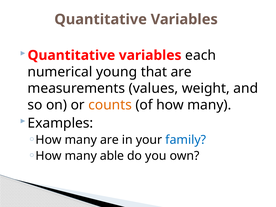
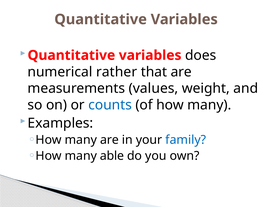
each: each -> does (201, 55)
young: young -> rather (117, 72)
counts colour: orange -> blue (110, 105)
